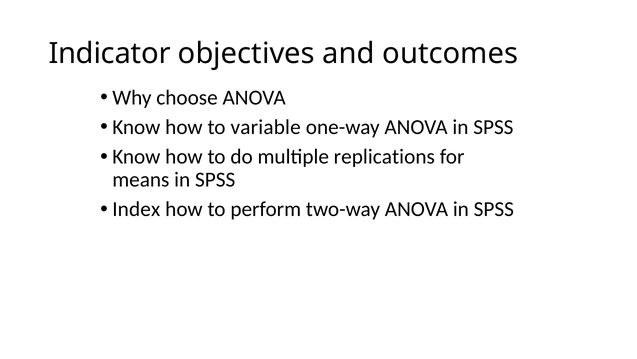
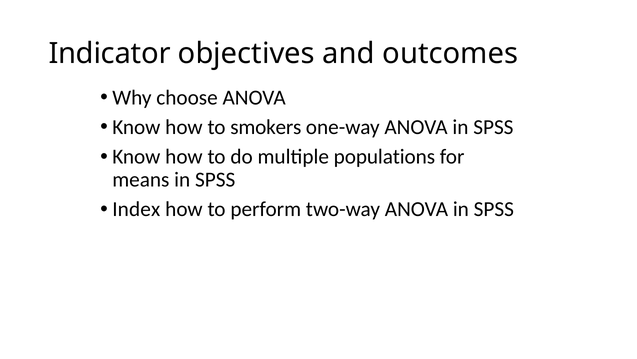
variable: variable -> smokers (266, 127)
replications: replications -> populations (384, 157)
